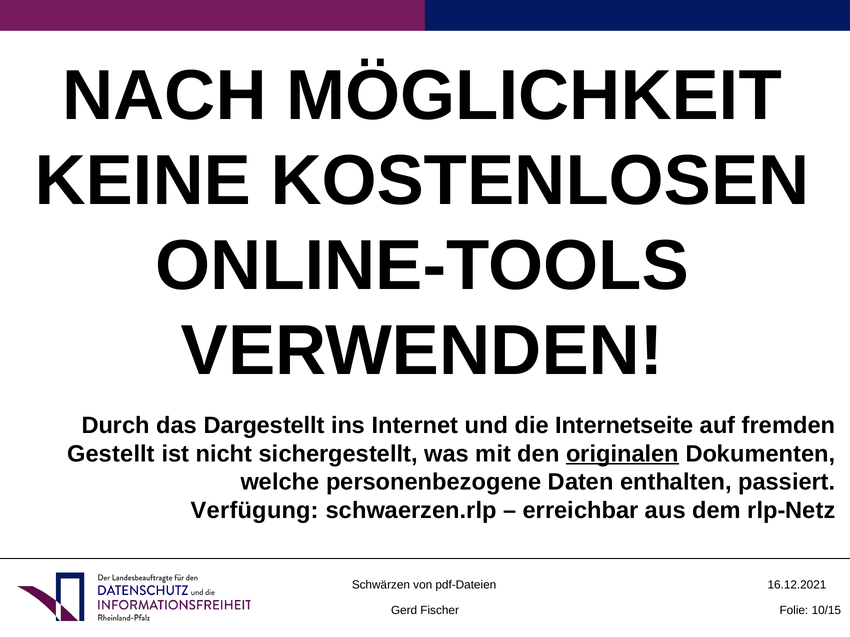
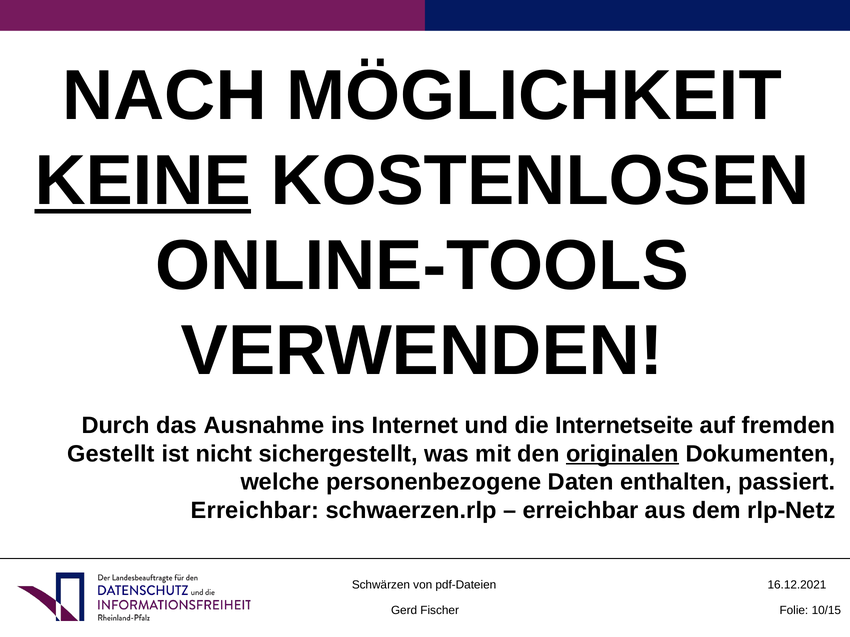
KEINE underline: none -> present (143, 181)
Dargestellt: Dargestellt -> Ausnahme (264, 426)
Verfügung: Verfügung -> Erreichbar (255, 511)
